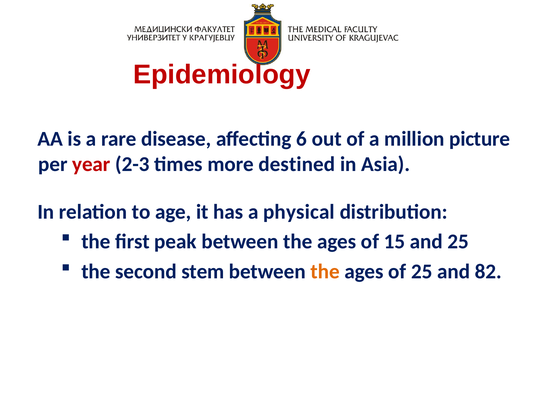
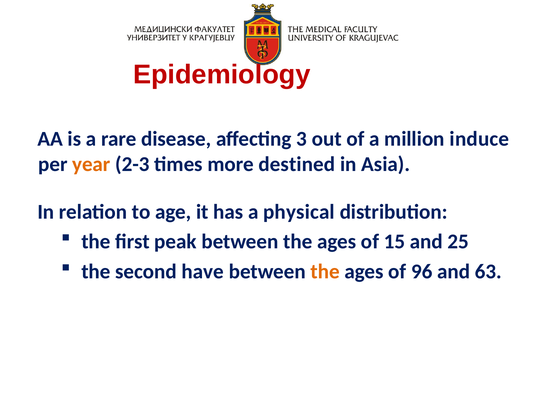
6: 6 -> 3 (302, 139)
picture: picture -> induce (479, 139)
year colour: red -> orange (91, 164)
stem: stem -> have (203, 272)
of 25: 25 -> 96 (422, 272)
82: 82 -> 63 (488, 272)
